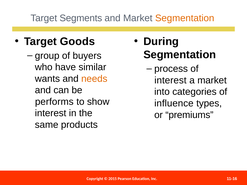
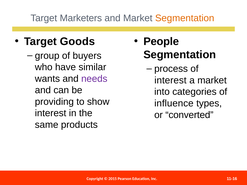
Segments: Segments -> Marketers (81, 18)
During: During -> People (161, 42)
needs colour: orange -> purple (94, 79)
performs: performs -> providing (54, 102)
premiums: premiums -> converted (189, 115)
